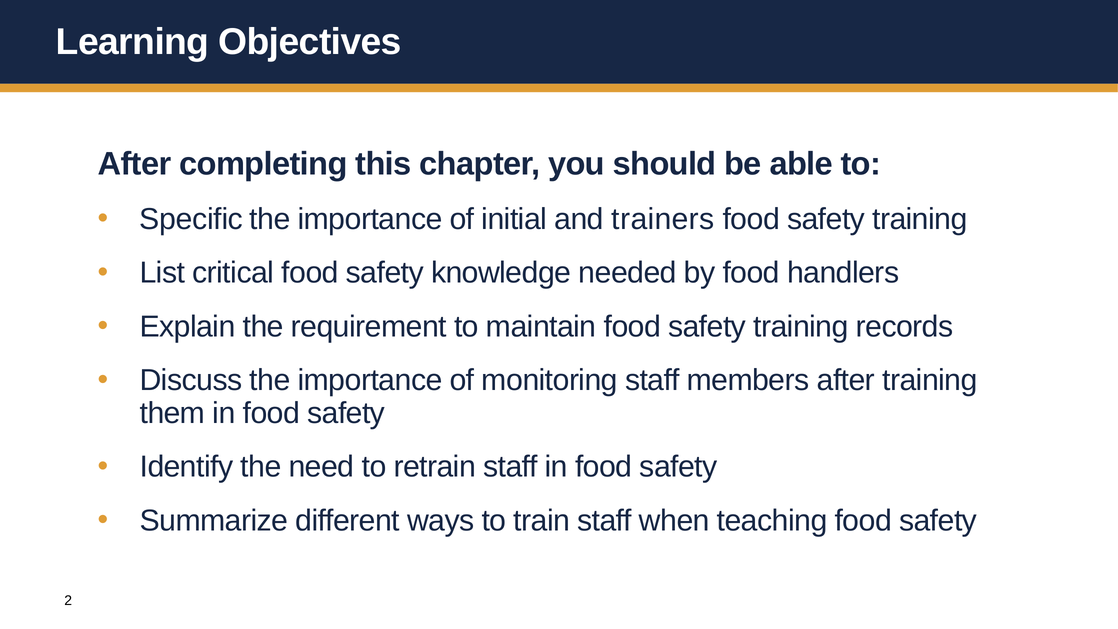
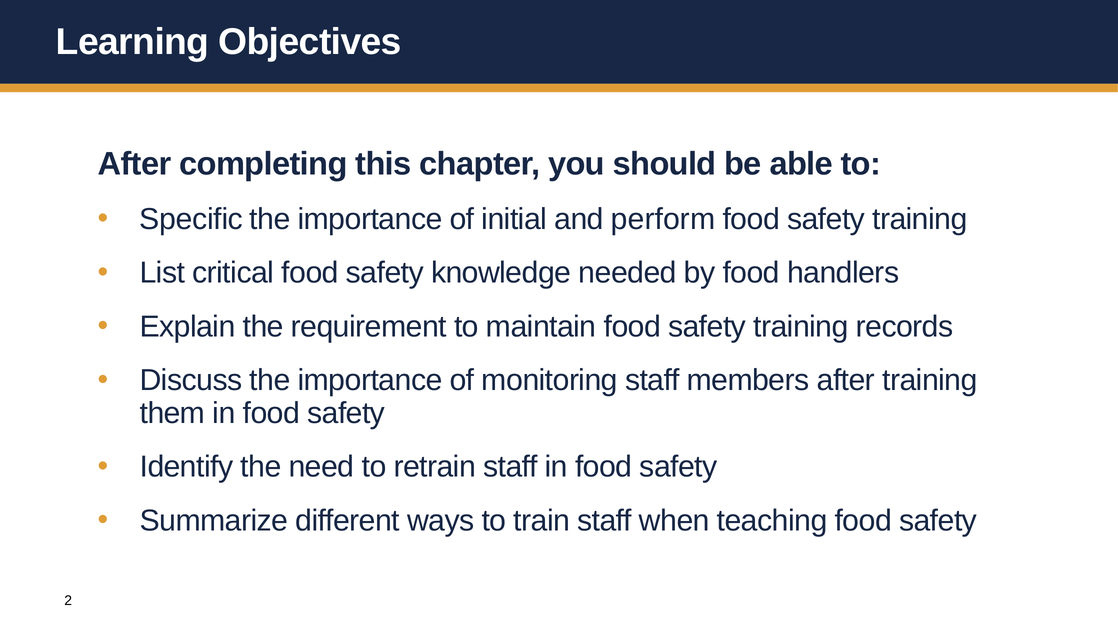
trainers: trainers -> perform (663, 219)
